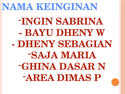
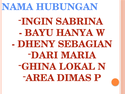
KEINGINAN: KEINGINAN -> HUBUNGAN (67, 7)
BAYU DHENY: DHENY -> HANYA (75, 33)
SAJA: SAJA -> DARI (45, 55)
DASAR: DASAR -> LOKAL (77, 66)
